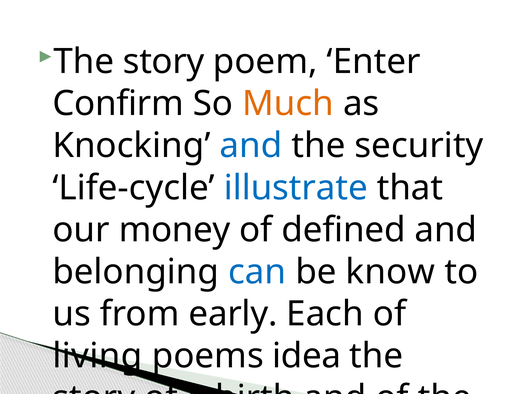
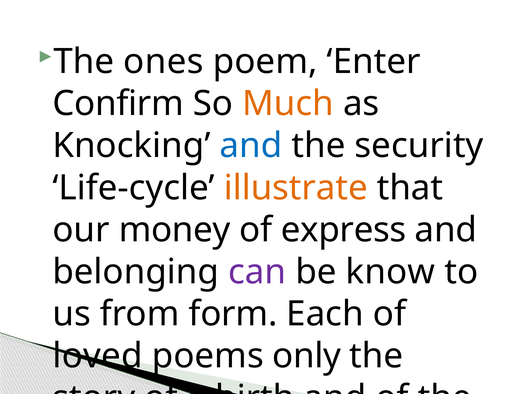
story: story -> ones (163, 62)
illustrate colour: blue -> orange (296, 188)
defined: defined -> express (344, 230)
can colour: blue -> purple (257, 272)
early: early -> form (233, 314)
living: living -> loved (97, 356)
idea: idea -> only (307, 356)
